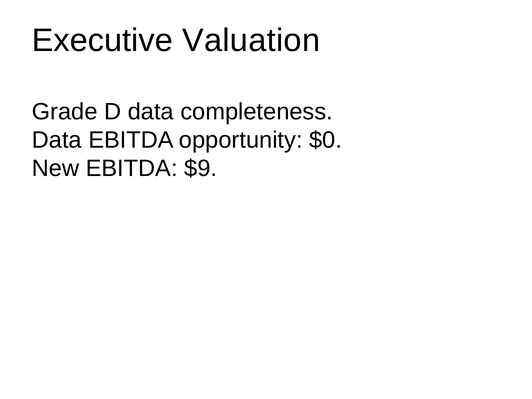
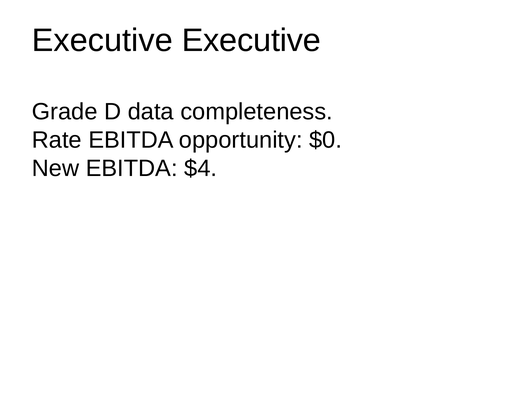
Executive Valuation: Valuation -> Executive (251, 40)
Data: Data -> Rate (57, 140)
$9: $9 -> $4 (201, 168)
